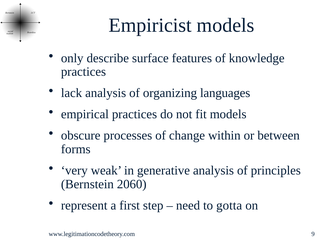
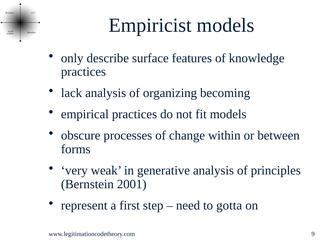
languages: languages -> becoming (225, 93)
2060: 2060 -> 2001 (132, 184)
